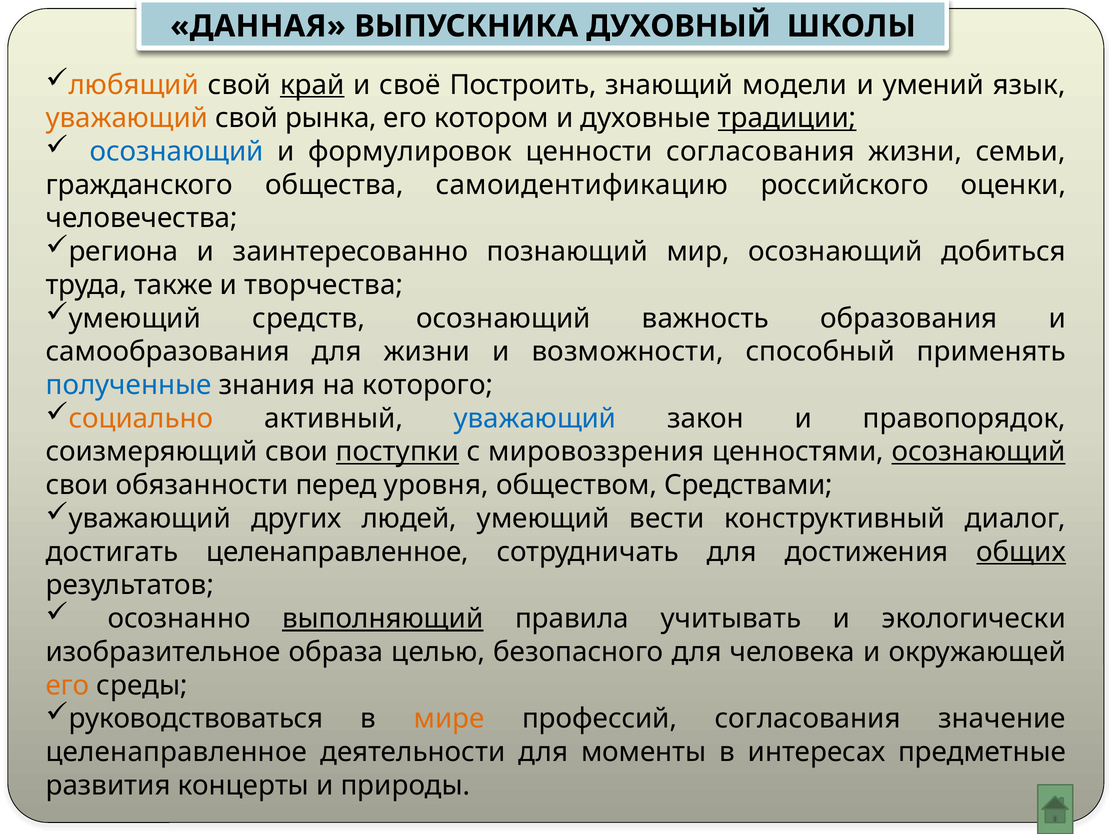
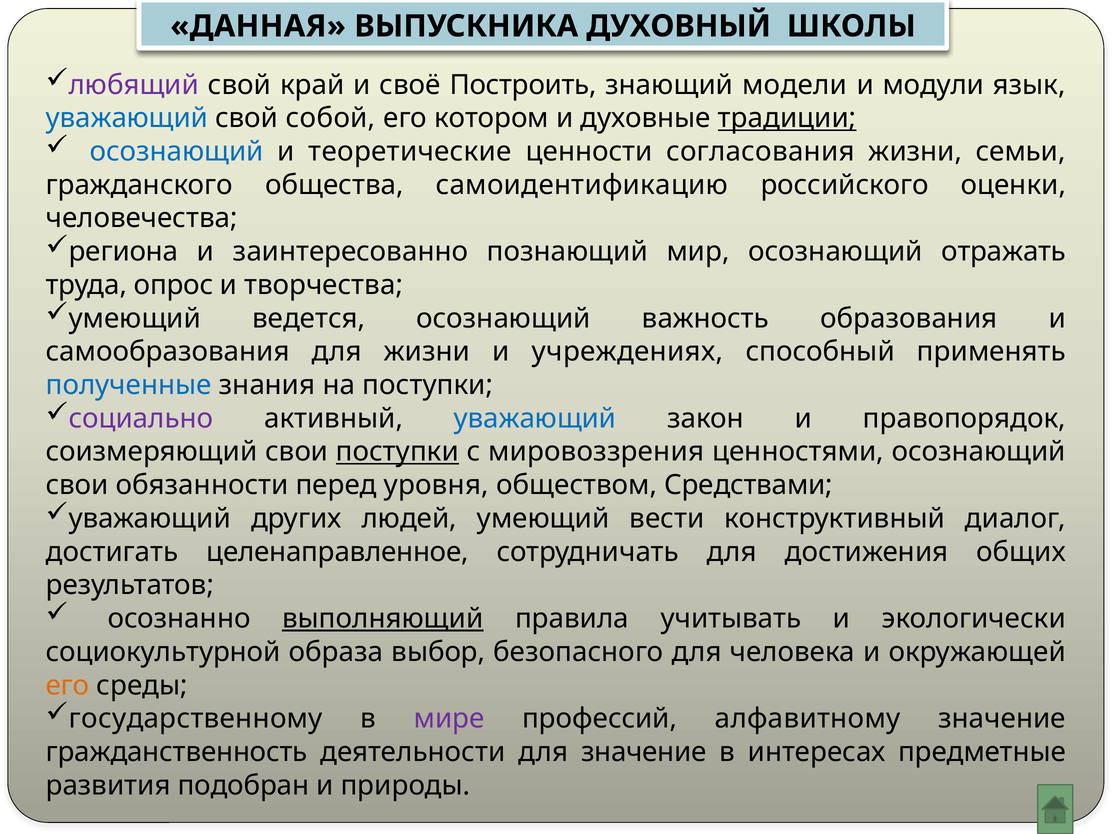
любящий colour: orange -> purple (134, 85)
край underline: present -> none (312, 85)
умений: умений -> модули (933, 85)
уважающий colour: orange -> blue (127, 118)
рынка: рынка -> собой (331, 118)
формулировок: формулировок -> теоретические (410, 152)
добиться: добиться -> отражать (1004, 252)
также: также -> опрос (174, 285)
средств: средств -> ведется (309, 318)
возможности: возможности -> учреждениях (628, 352)
на которого: которого -> поступки (428, 385)
социально colour: orange -> purple (141, 418)
осознающий underline: present -> none (979, 452)
общих underline: present -> none (1021, 552)
изобразительное: изобразительное -> социокультурной (163, 652)
целью: целью -> выбор (438, 652)
руководствоваться: руководствоваться -> государственному (196, 719)
мире colour: orange -> purple (449, 719)
профессий согласования: согласования -> алфавитному (808, 719)
целенаправленное: целенаправленное -> гражданственность (177, 752)
для моменты: моменты -> значение (644, 752)
концерты: концерты -> подобран (243, 785)
